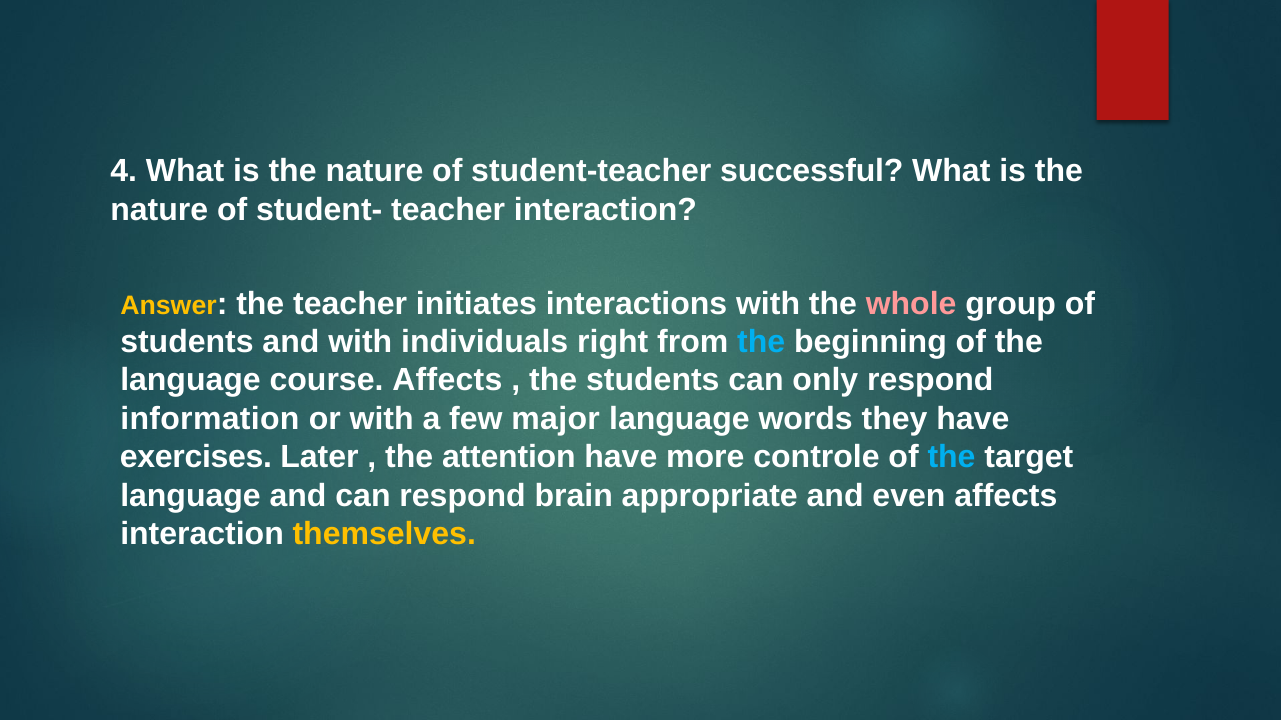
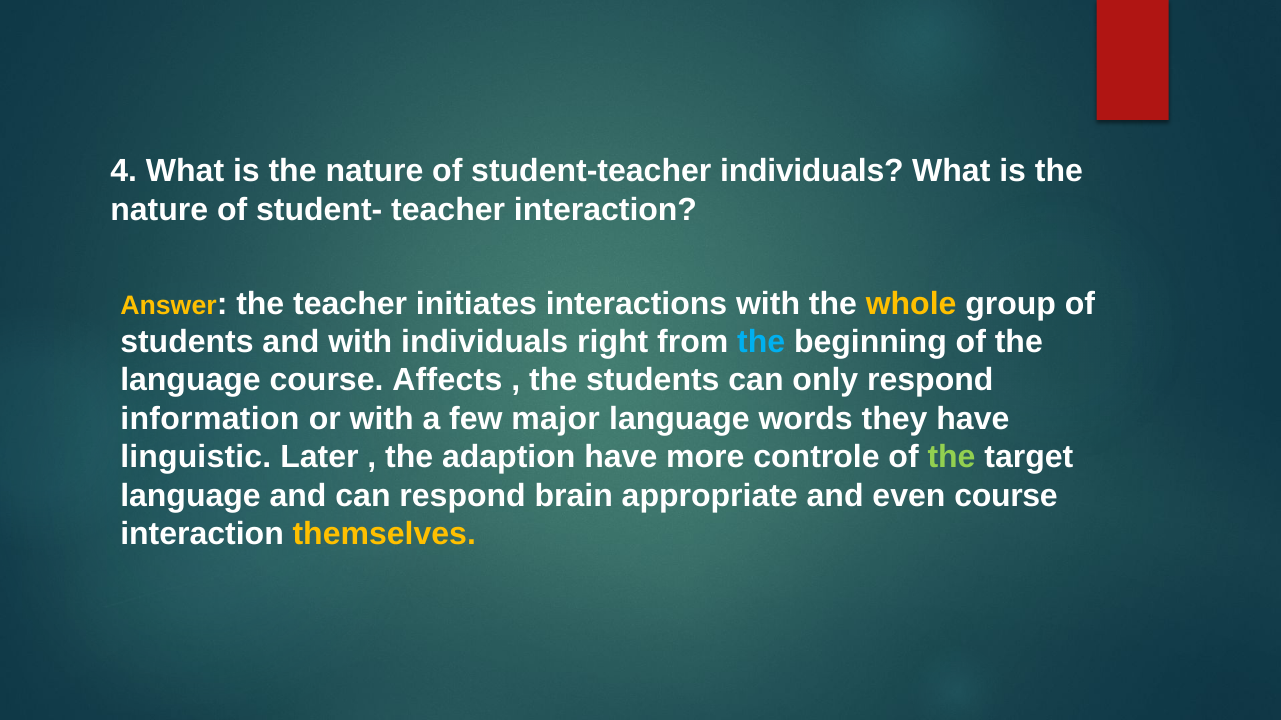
student-teacher successful: successful -> individuals (812, 172)
whole colour: pink -> yellow (911, 304)
exercises: exercises -> linguistic (196, 457)
attention: attention -> adaption (509, 457)
the colour: light blue -> light green (952, 457)
even affects: affects -> course (1006, 496)
